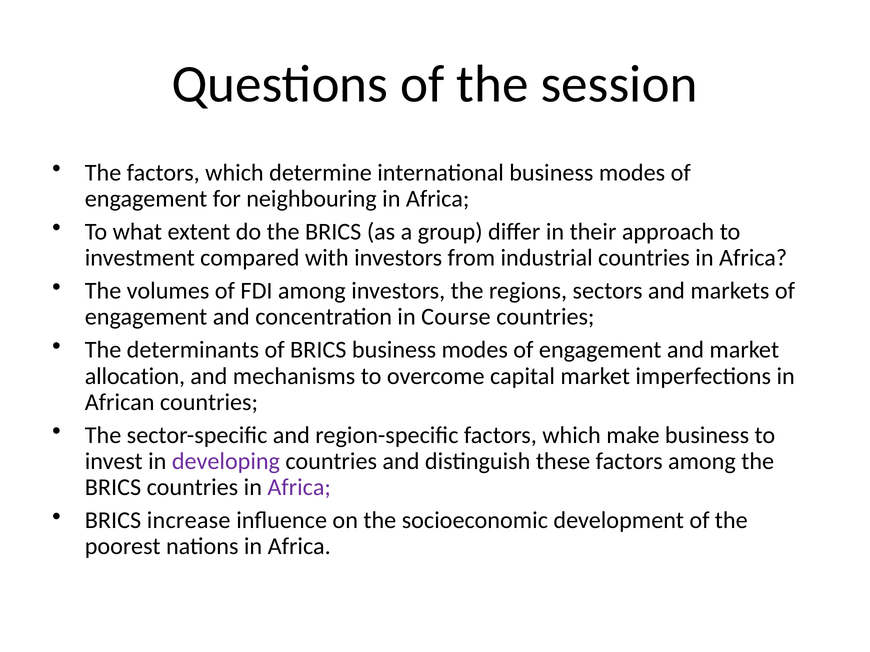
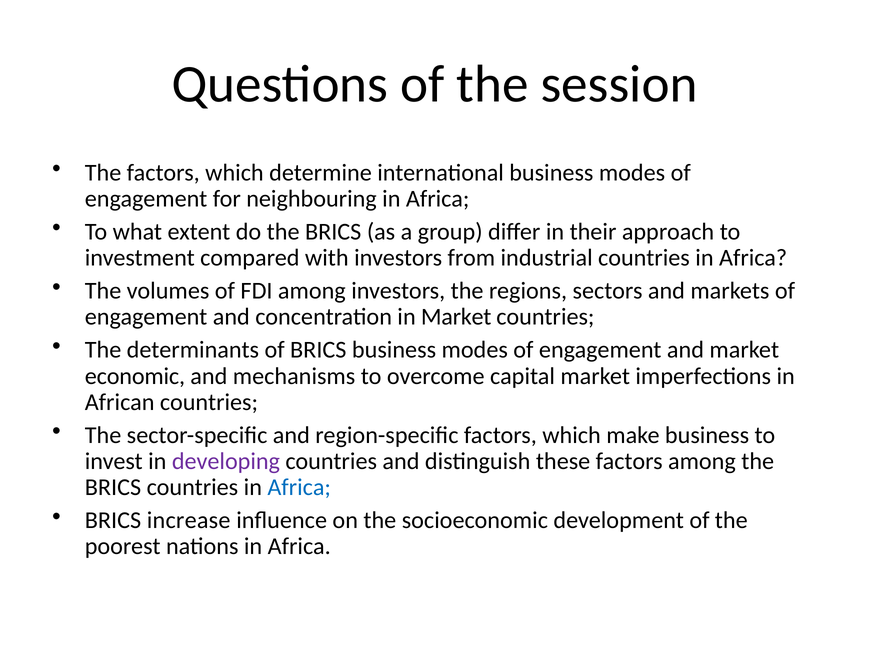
in Course: Course -> Market (456, 317)
allocation: allocation -> economic (135, 376)
Africa colour: purple -> blue (299, 488)
